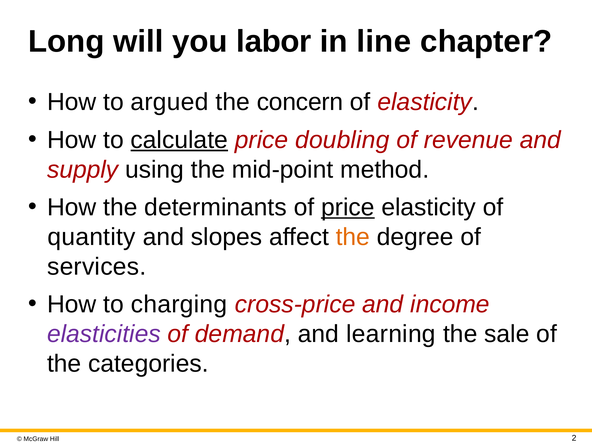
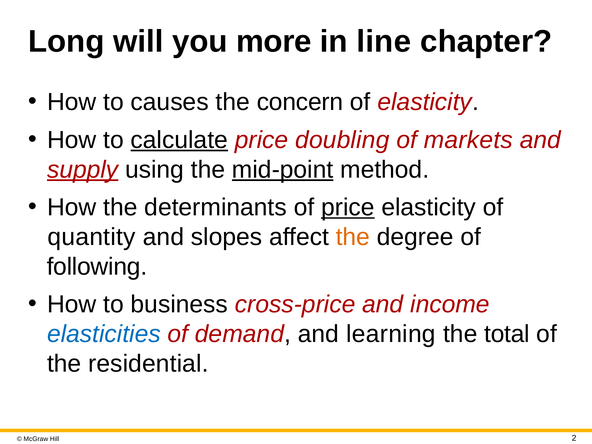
labor: labor -> more (274, 41)
argued: argued -> causes (170, 102)
revenue: revenue -> markets (468, 140)
supply underline: none -> present (83, 170)
mid-point underline: none -> present (283, 170)
services: services -> following (97, 267)
charging: charging -> business (179, 304)
elasticities colour: purple -> blue (104, 334)
sale: sale -> total (507, 334)
categories: categories -> residential (148, 364)
